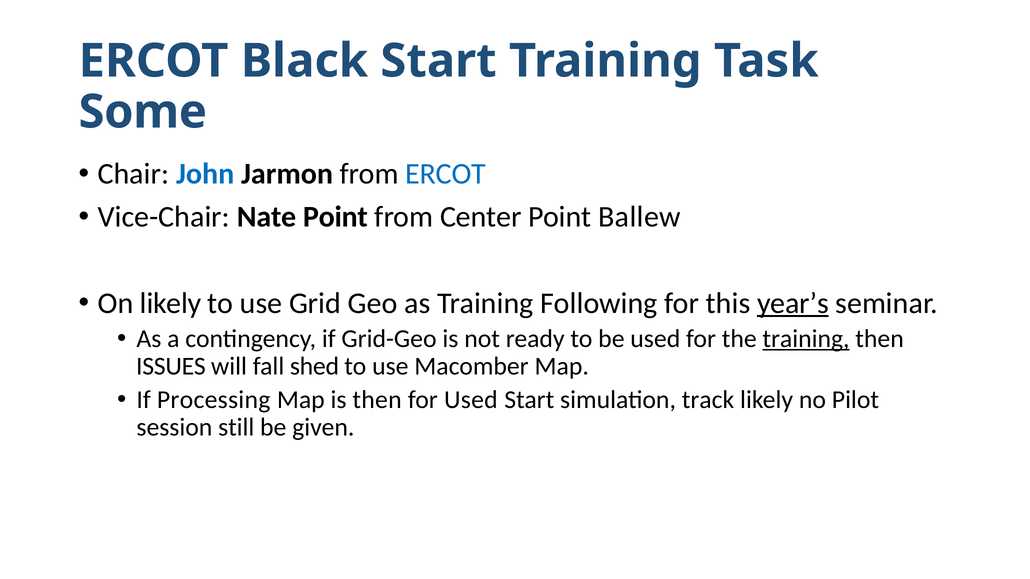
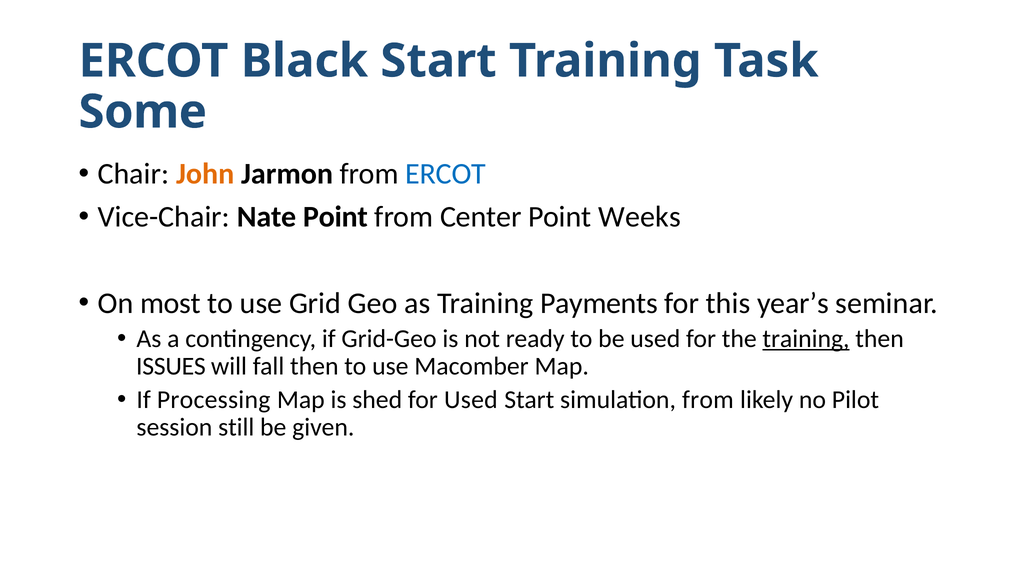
John colour: blue -> orange (205, 174)
Ballew: Ballew -> Weeks (640, 217)
On likely: likely -> most (171, 303)
Following: Following -> Payments (599, 303)
year’s underline: present -> none (793, 303)
fall shed: shed -> then (314, 367)
is then: then -> shed (377, 400)
simulation track: track -> from (708, 400)
